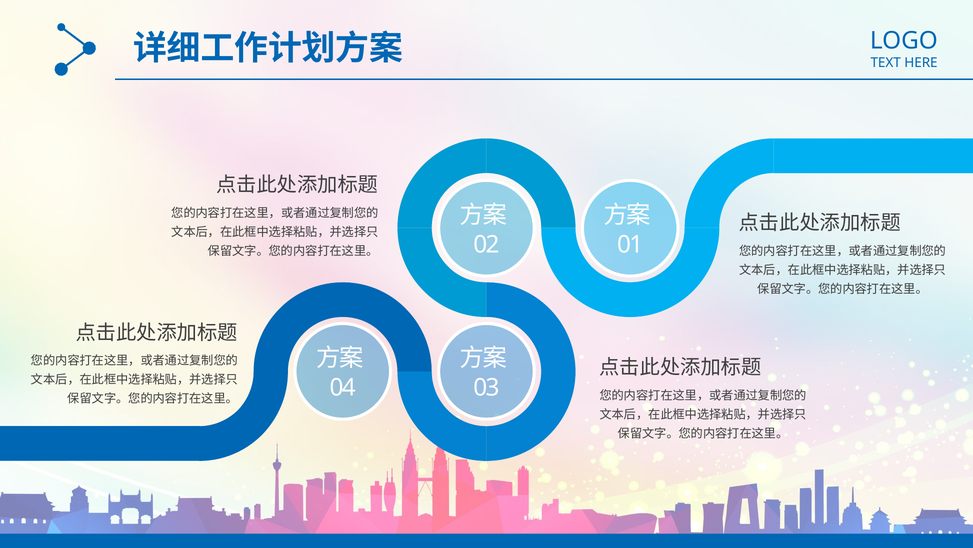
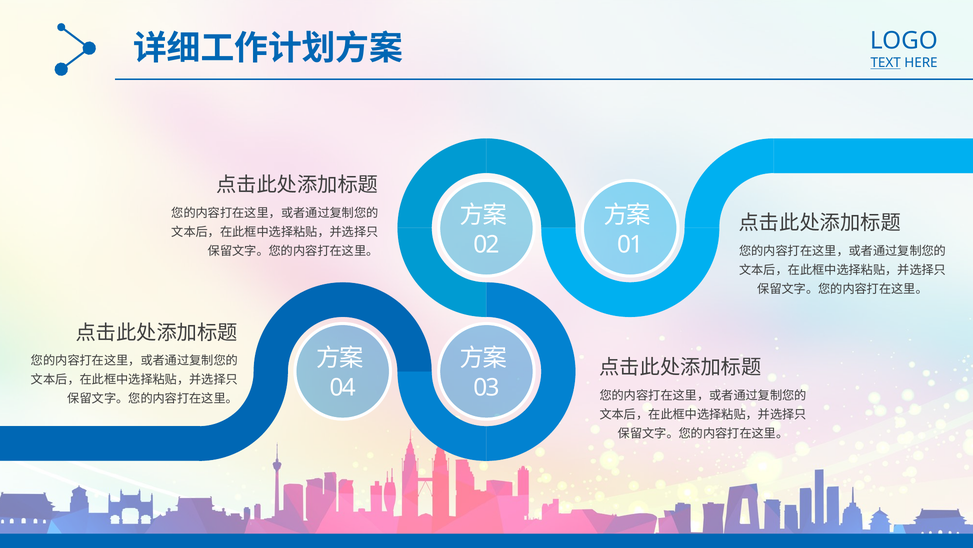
TEXT underline: none -> present (886, 63)
